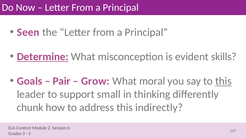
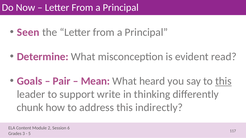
Determine underline: present -> none (43, 57)
skills: skills -> read (224, 57)
Grow: Grow -> Mean (95, 81)
moral: moral -> heard (152, 81)
small: small -> write (109, 95)
